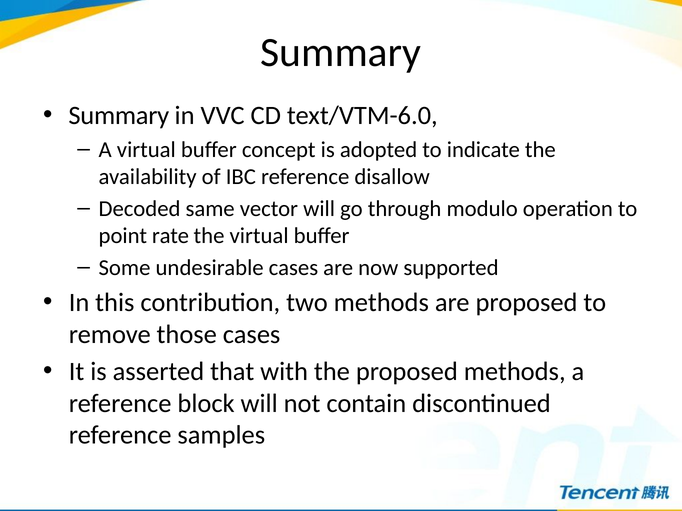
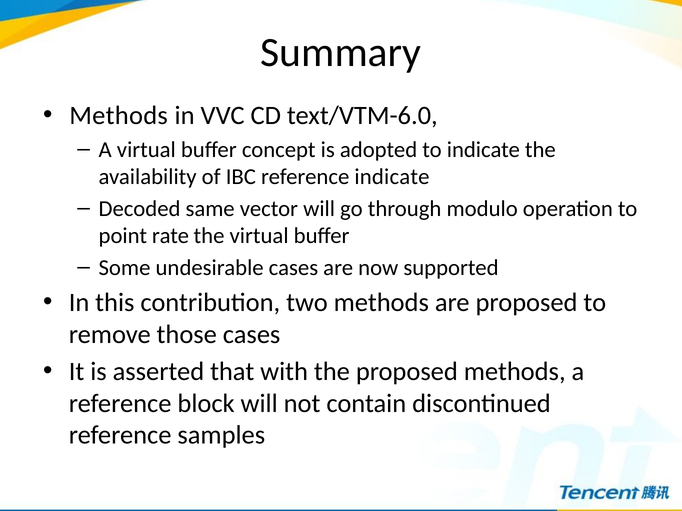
Summary: Summary -> Methods (119, 116)
reference disallow: disallow -> indicate (392, 177)
